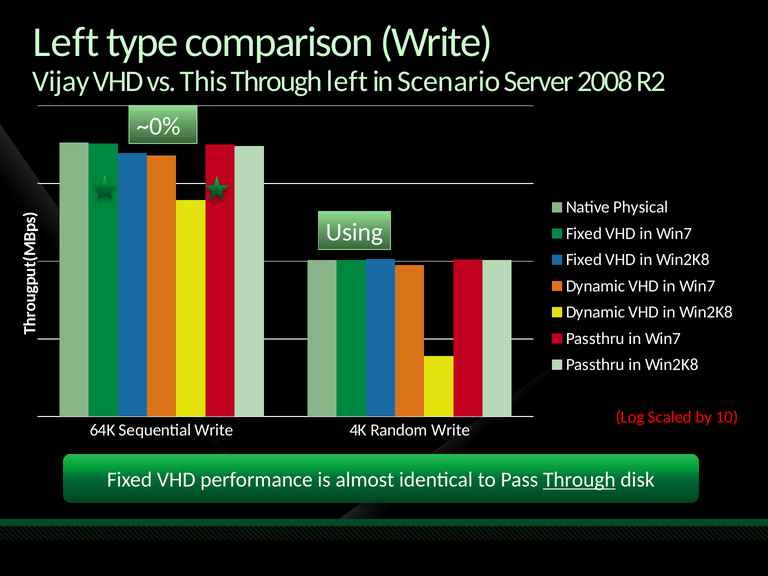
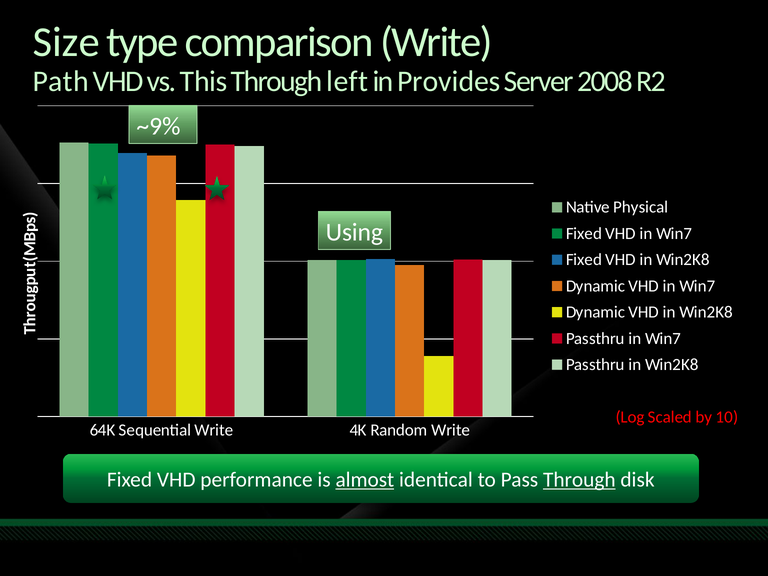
Left: Left -> Size (66, 42)
Vijay: Vijay -> Path (61, 81)
Scenario: Scenario -> Provides (449, 81)
~0%: ~0% -> ~9% (158, 126)
almost underline: none -> present (365, 480)
